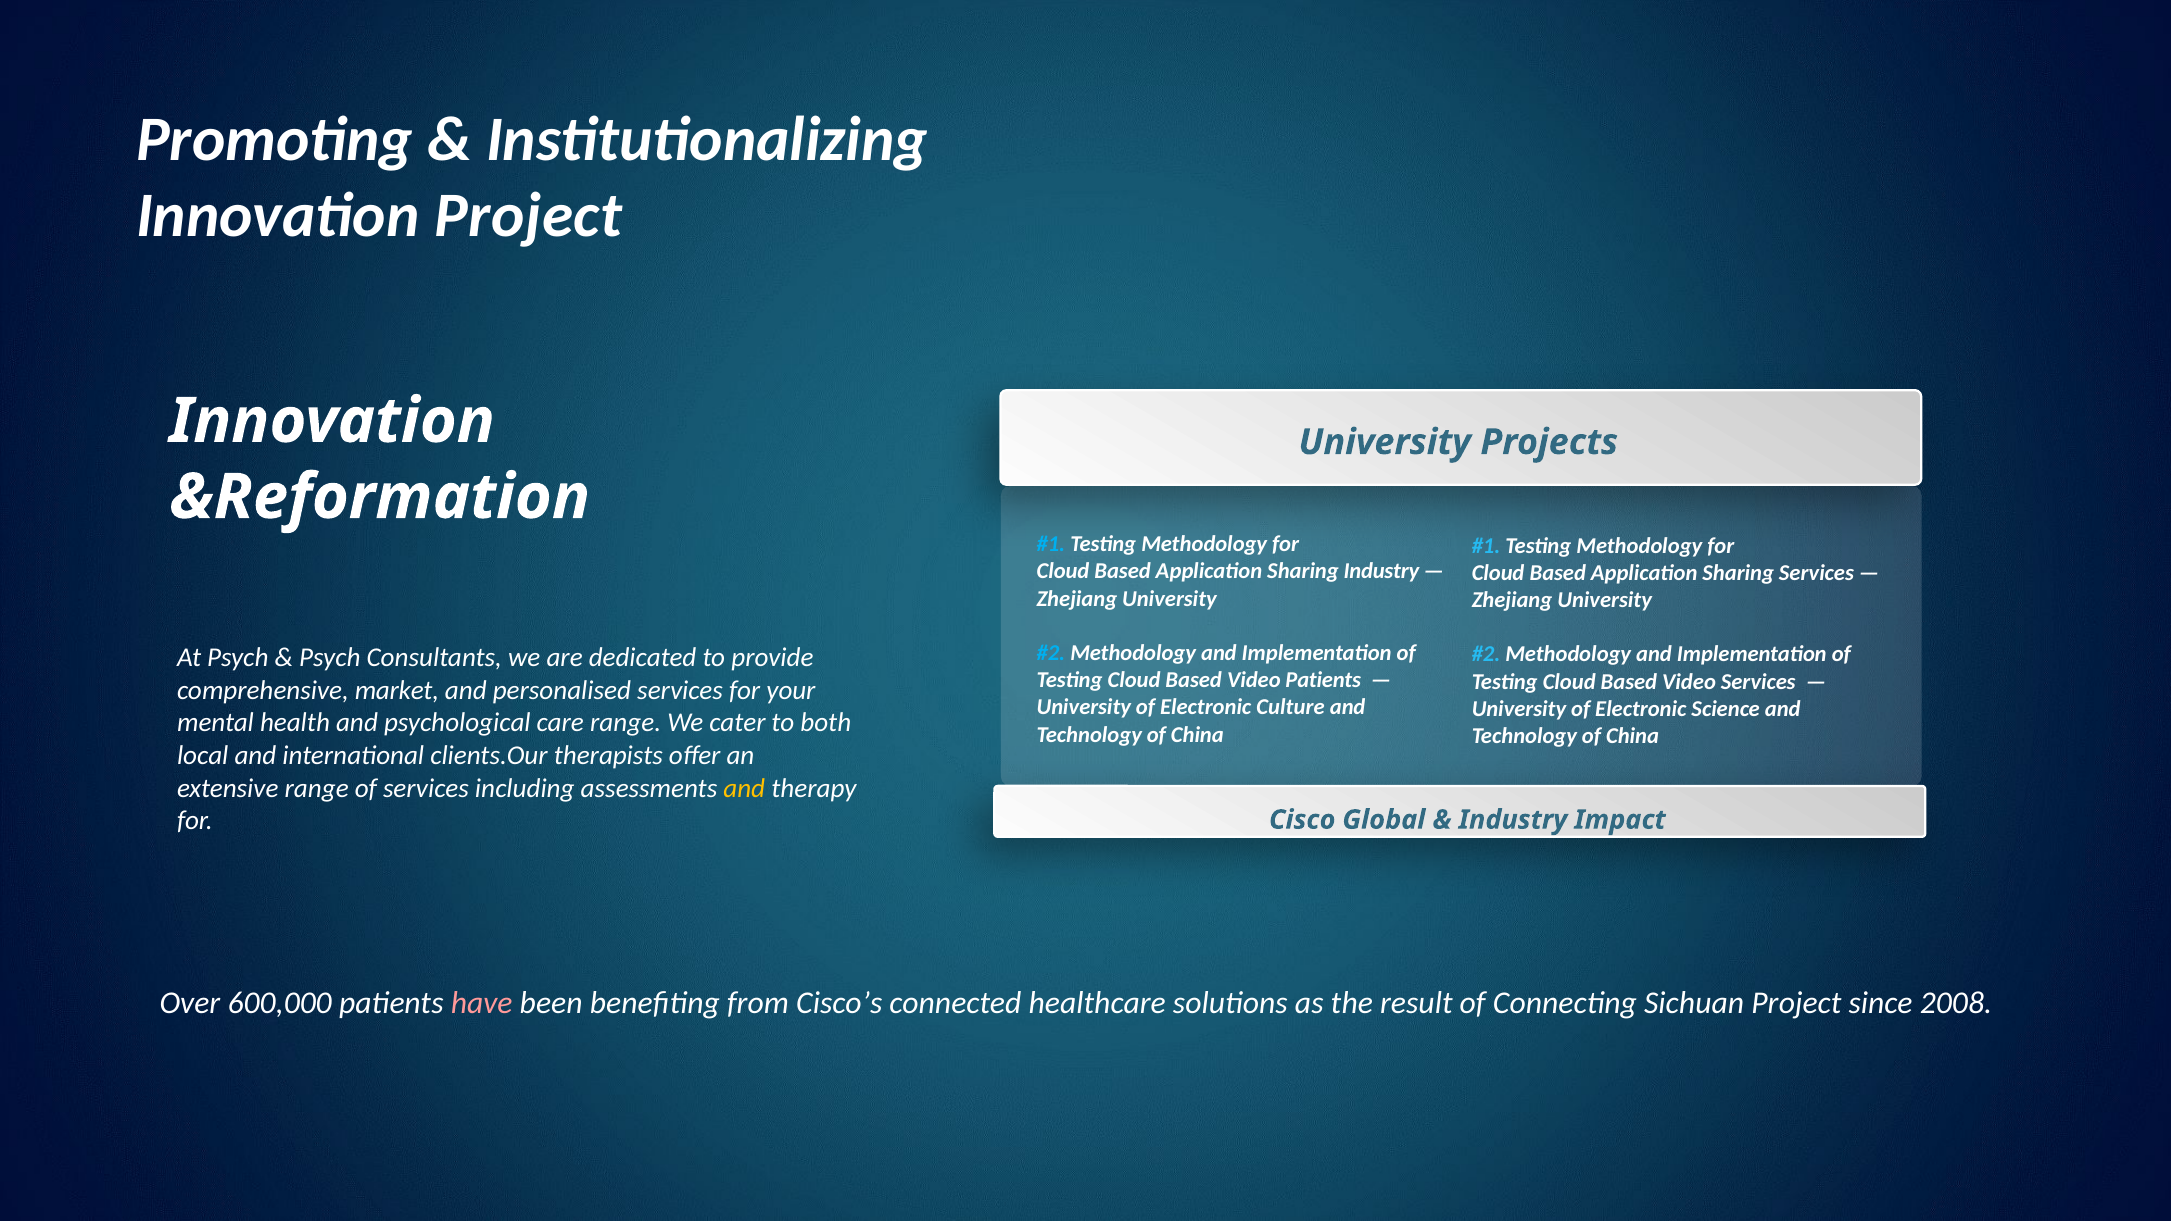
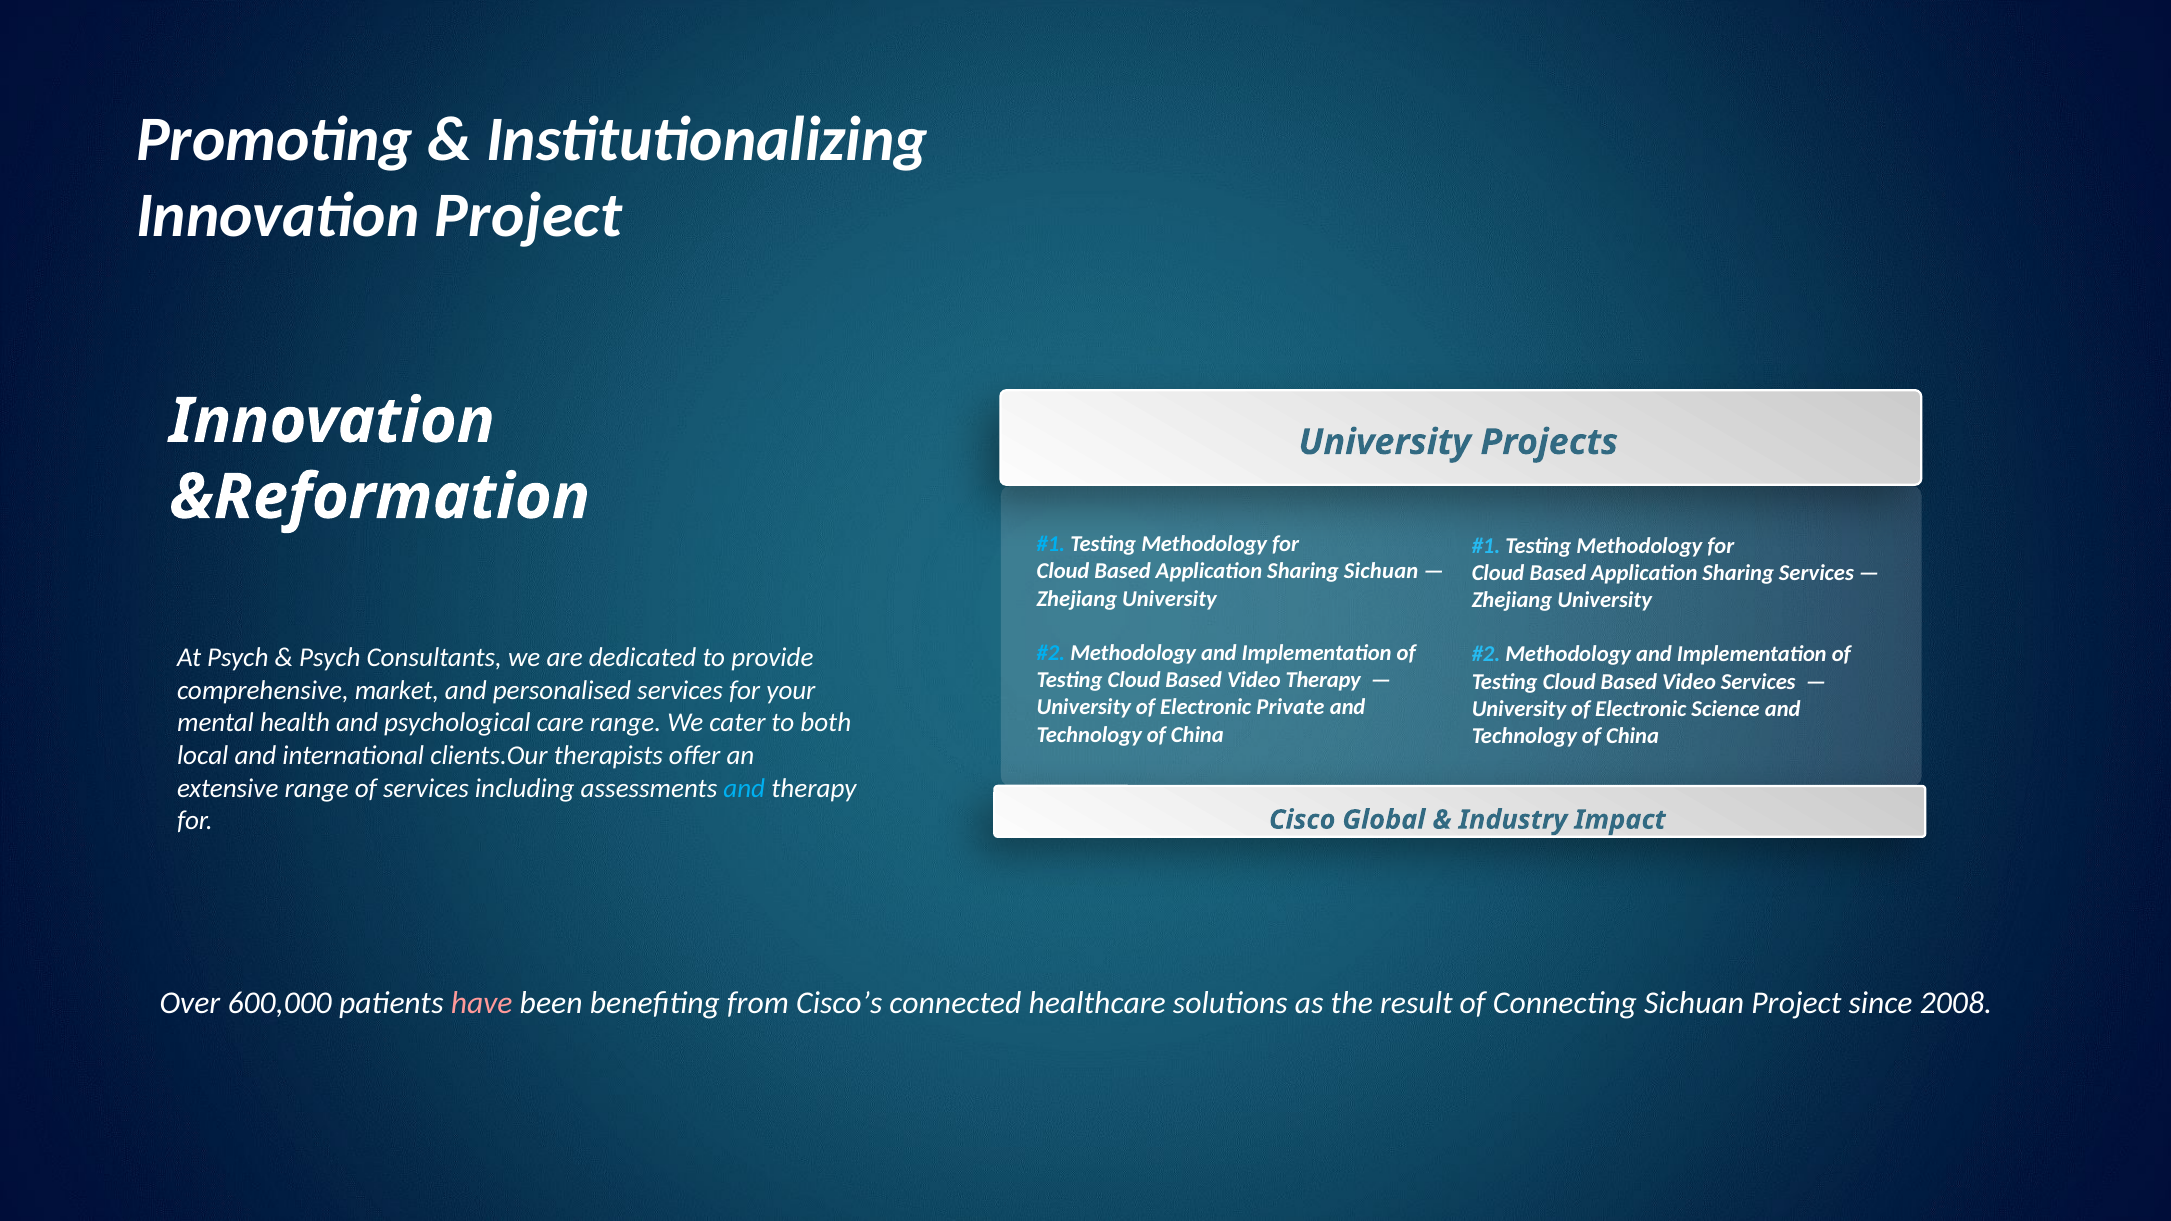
Sharing Industry: Industry -> Sichuan (1381, 572)
Video Patients: Patients -> Therapy (1323, 680)
Culture: Culture -> Private (1290, 707)
and colour: yellow -> light blue (744, 788)
